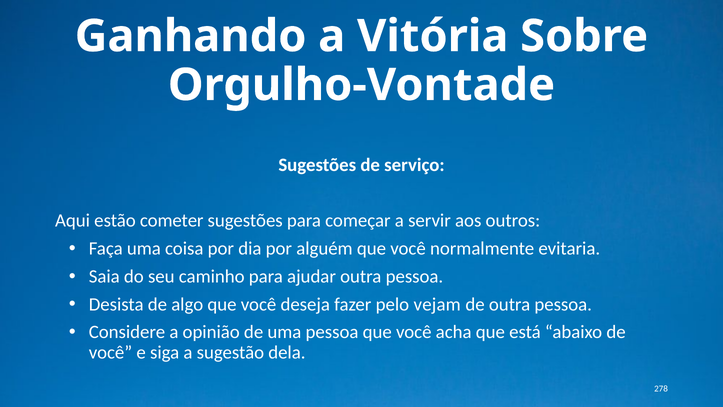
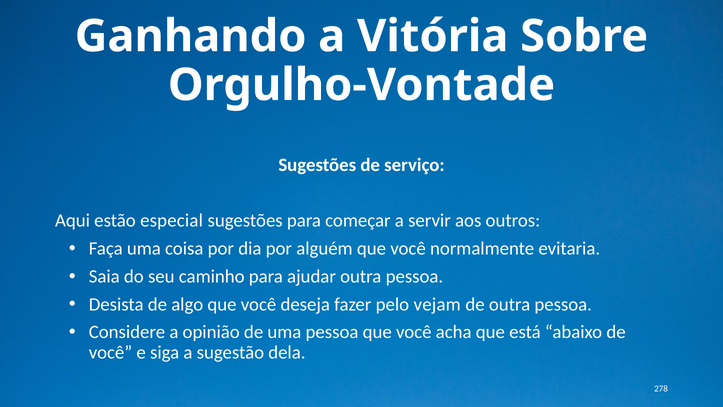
cometer: cometer -> especial (172, 221)
